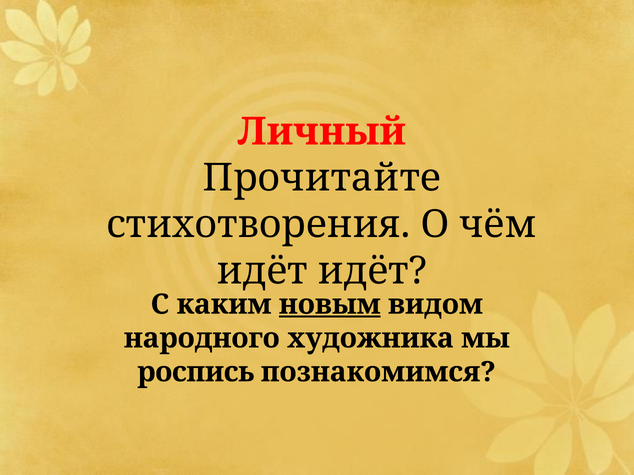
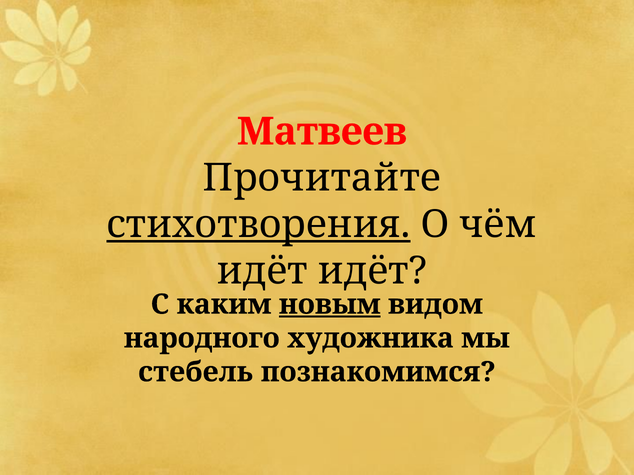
Личный: Личный -> Матвеев (322, 132)
стихотворения underline: none -> present (259, 225)
роспись: роспись -> стебель (196, 372)
